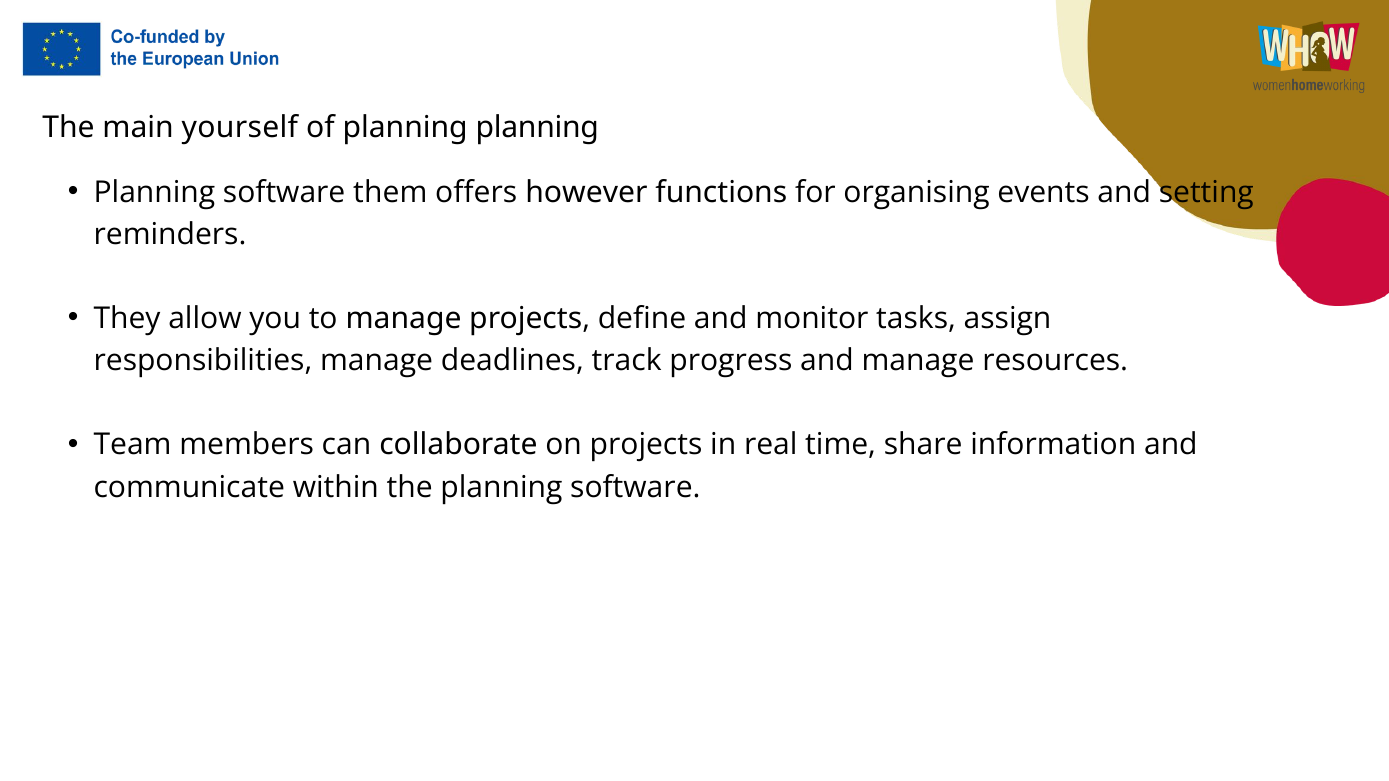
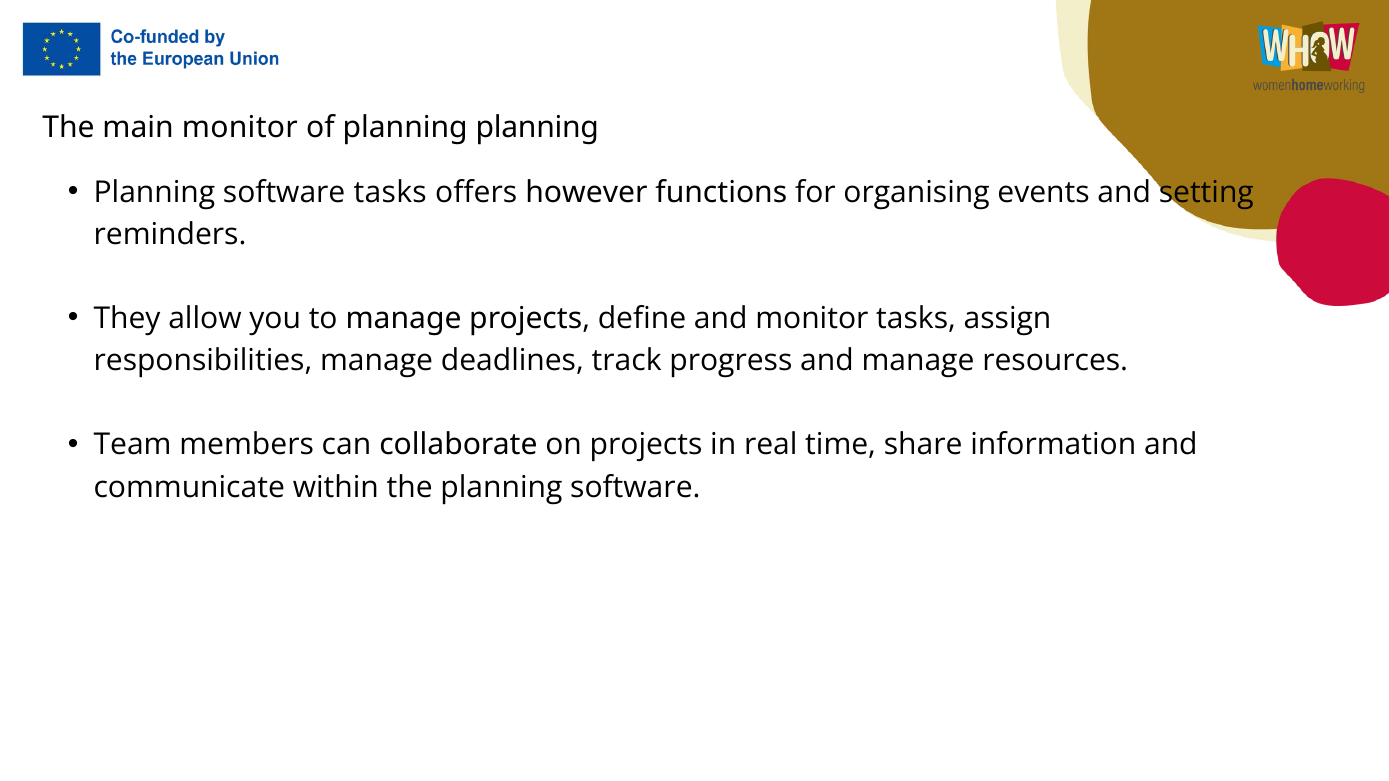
main yourself: yourself -> monitor (240, 128)
software them: them -> tasks (390, 192)
